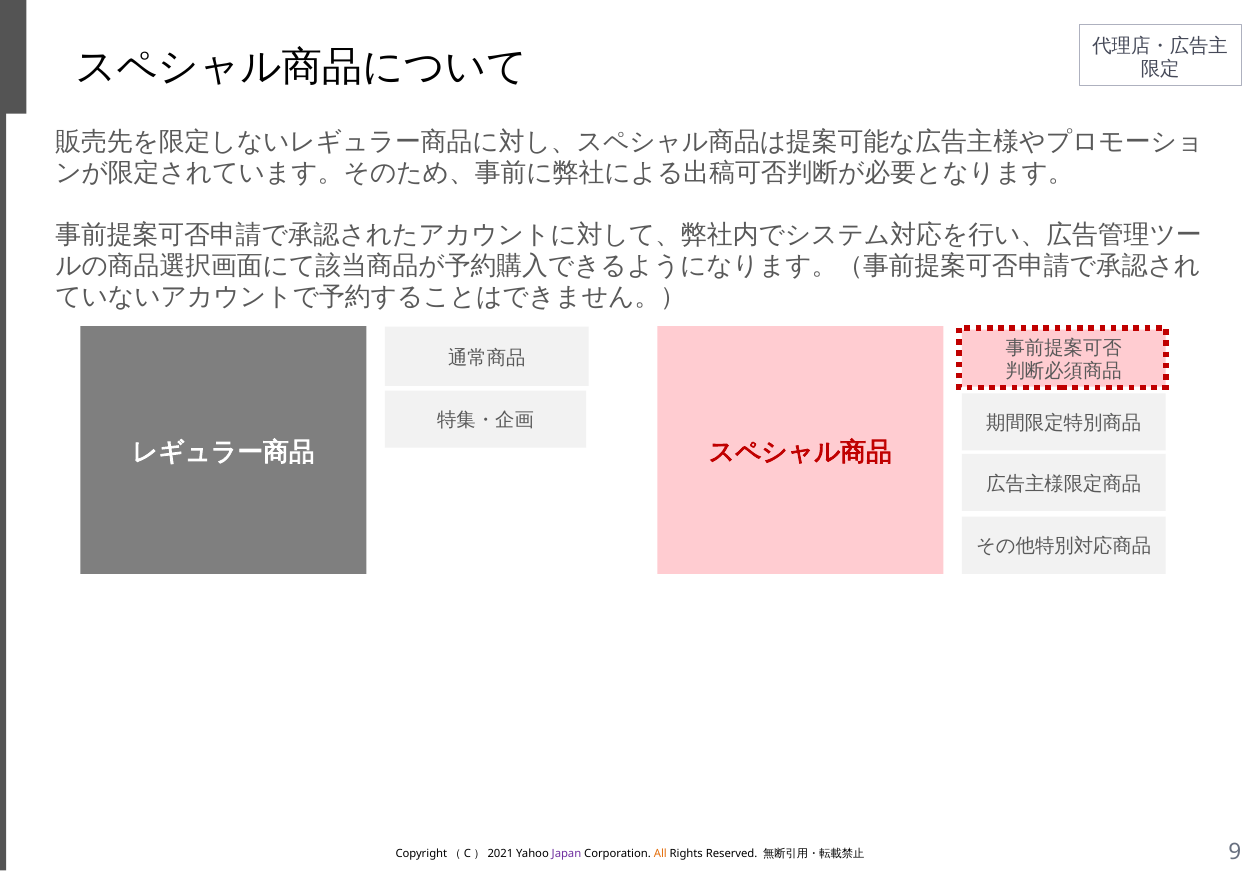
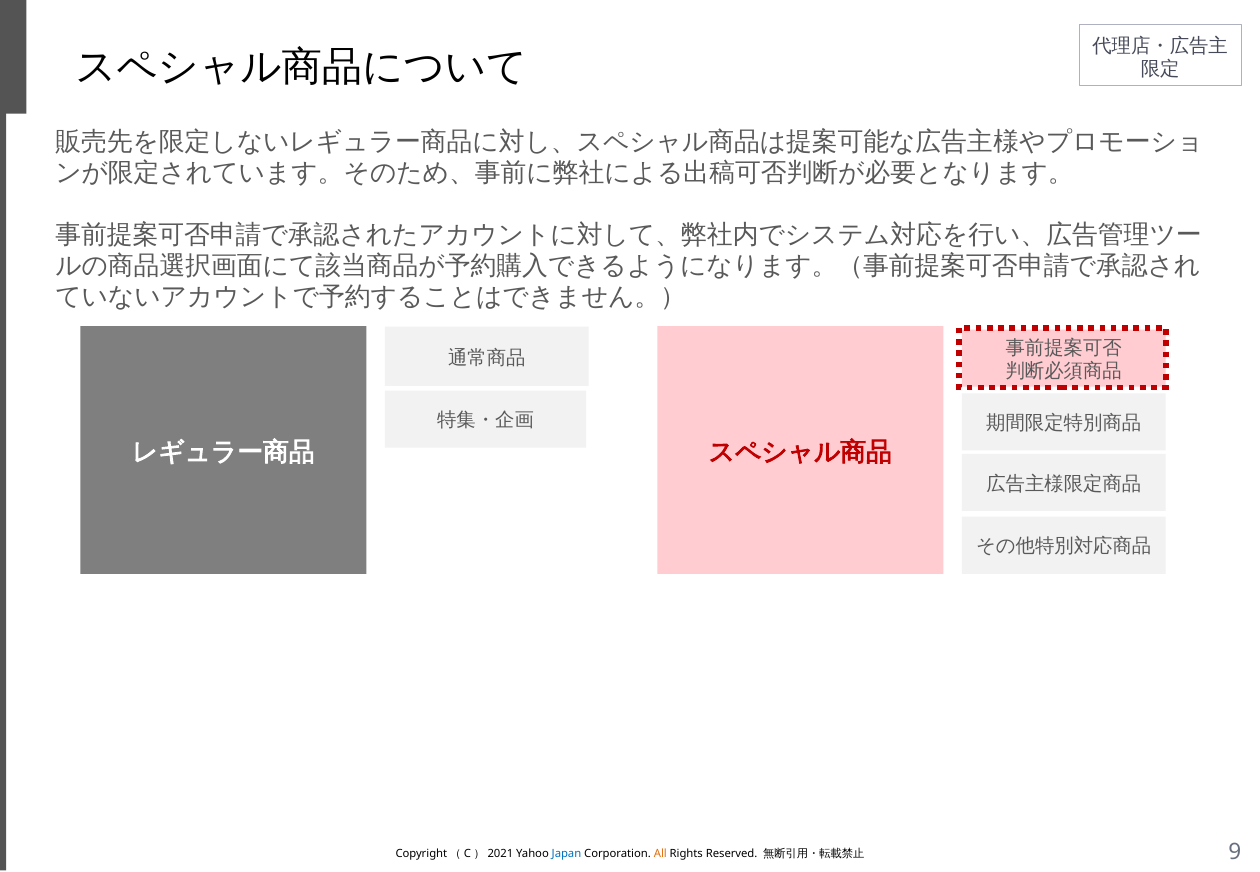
Japan colour: purple -> blue (566, 854)
